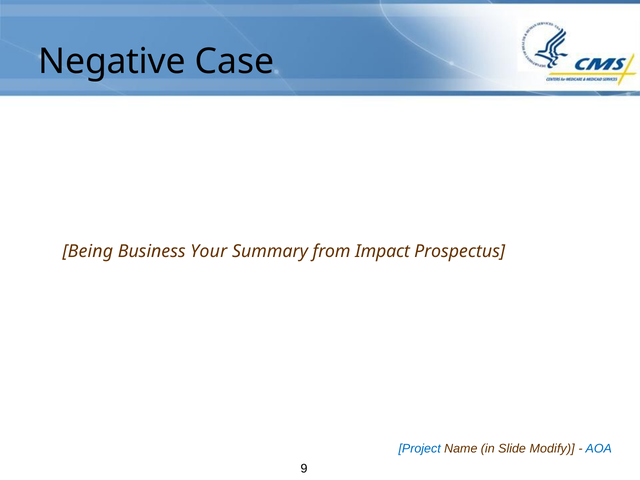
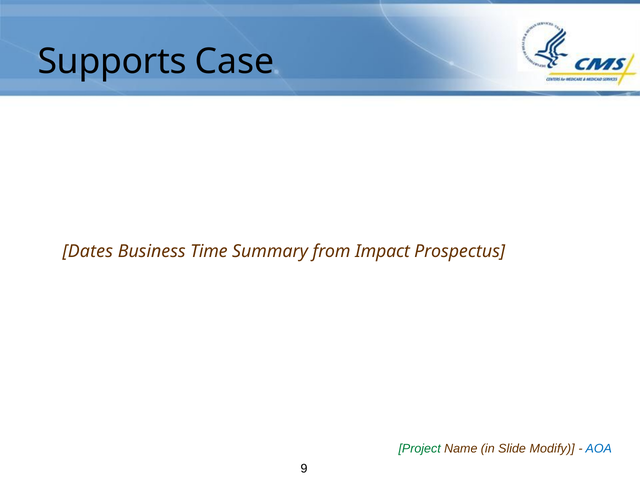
Negative: Negative -> Supports (112, 62)
Being: Being -> Dates (88, 252)
Your: Your -> Time (209, 252)
Project colour: blue -> green (420, 448)
